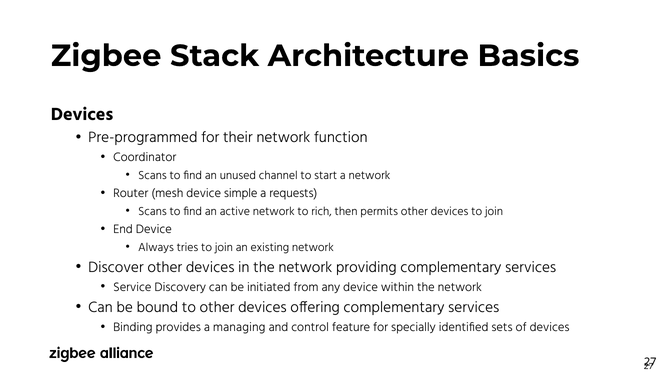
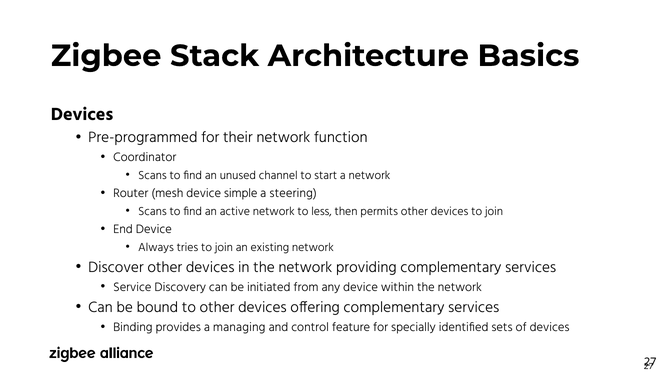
requests: requests -> steering (293, 194)
rich: rich -> less (322, 211)
